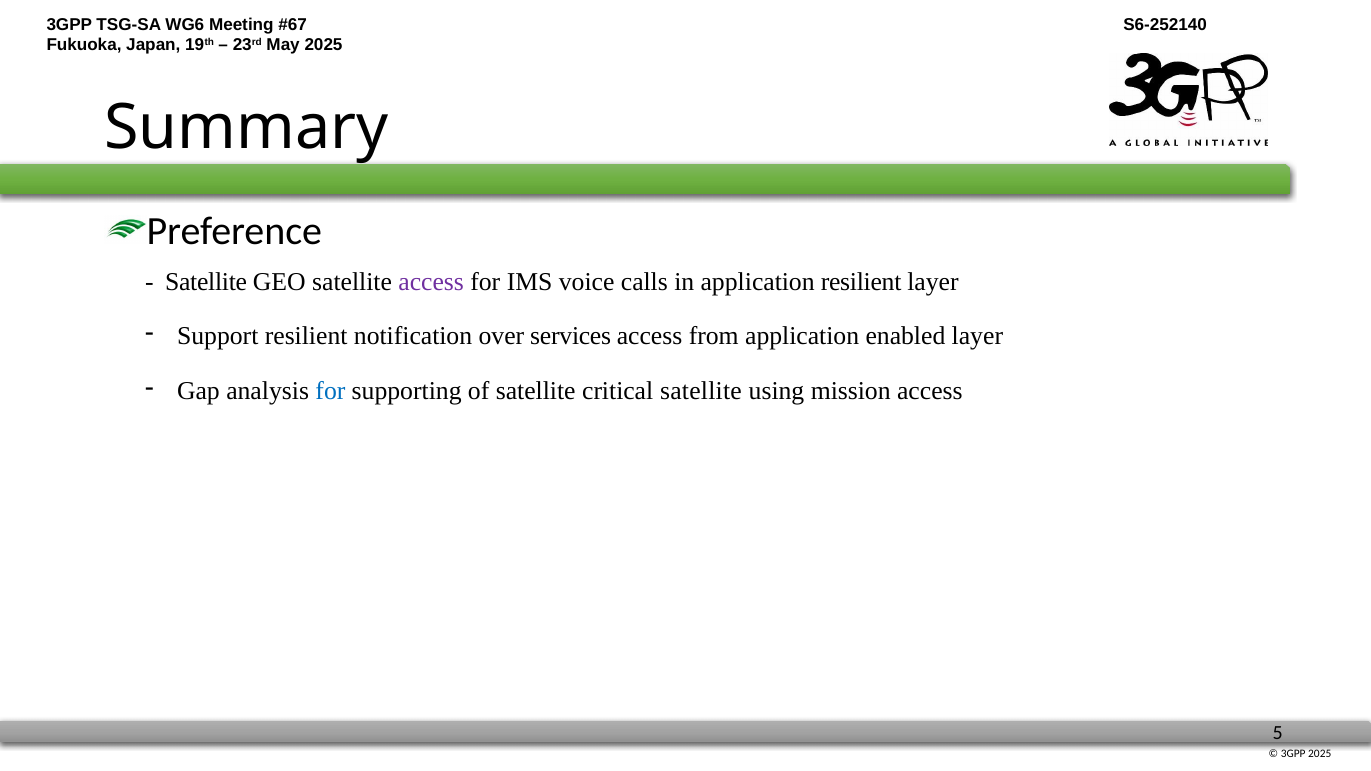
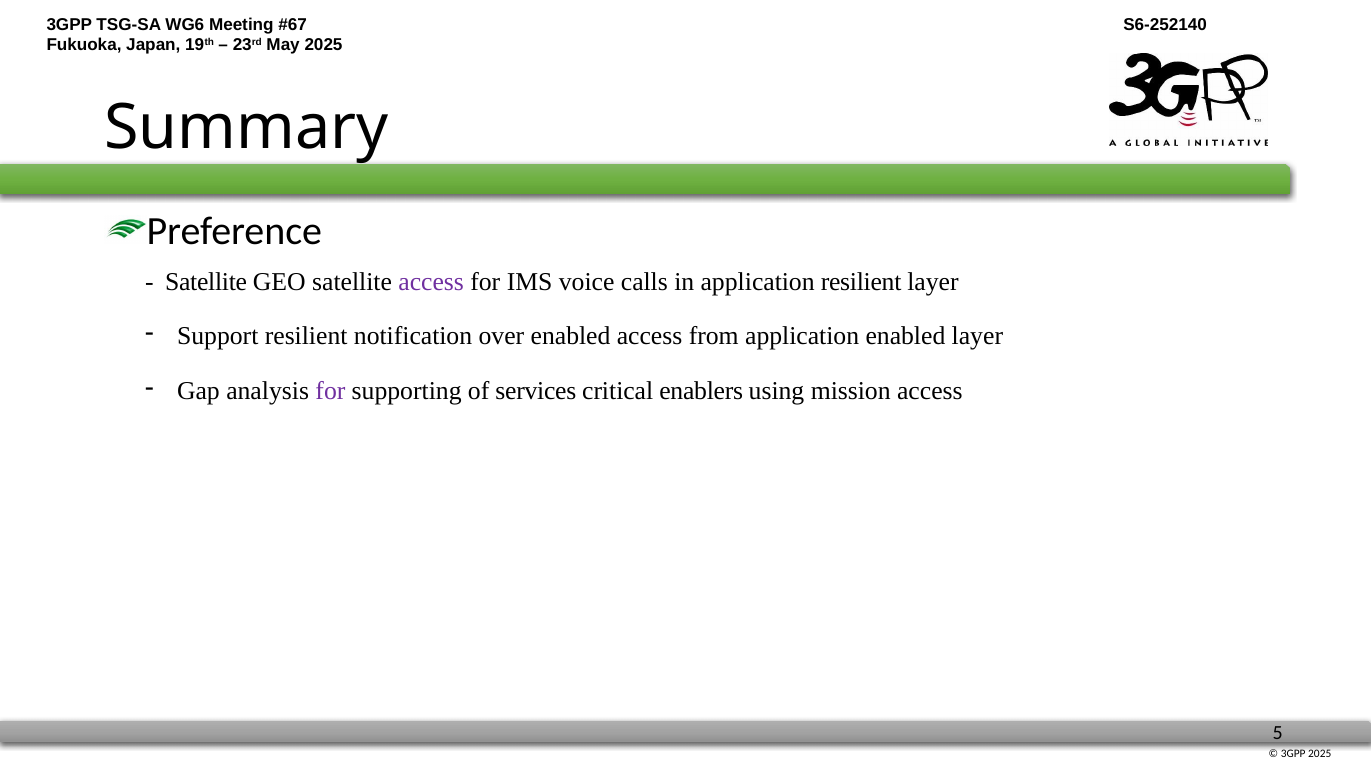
over services: services -> enabled (571, 337)
for colour: blue -> purple (330, 392)
of satellite: satellite -> services (536, 392)
critical satellite: satellite -> enablers (701, 392)
